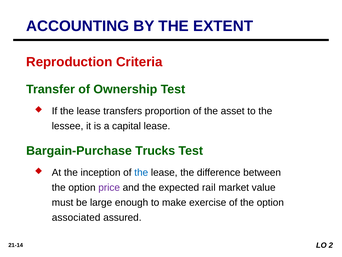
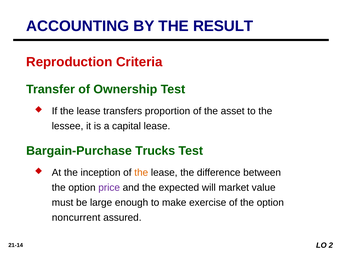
EXTENT: EXTENT -> RESULT (223, 26)
the colour: blue -> orange (141, 172)
rail: rail -> will (209, 187)
associated: associated -> noncurrent (76, 217)
